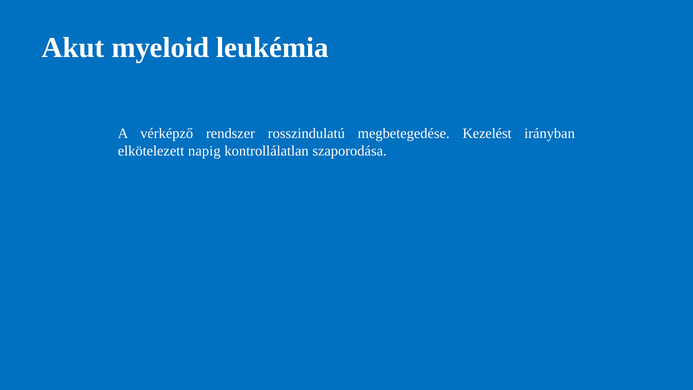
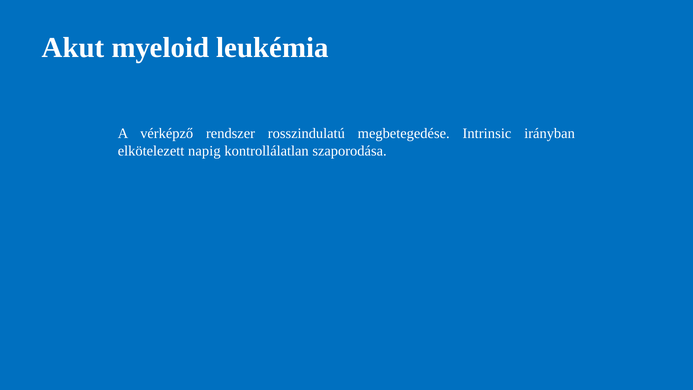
Kezelést: Kezelést -> Intrinsic (487, 134)
